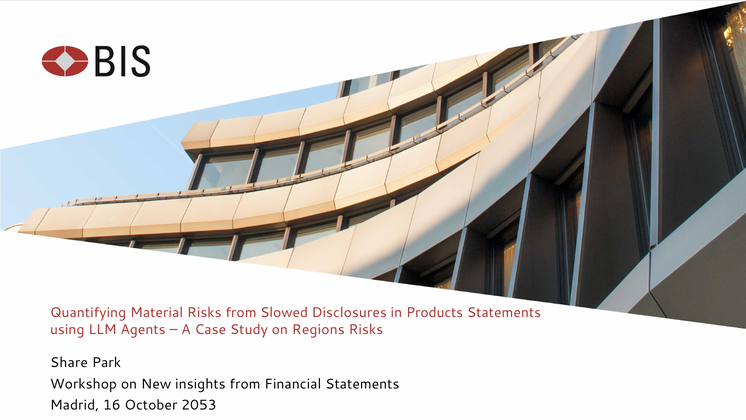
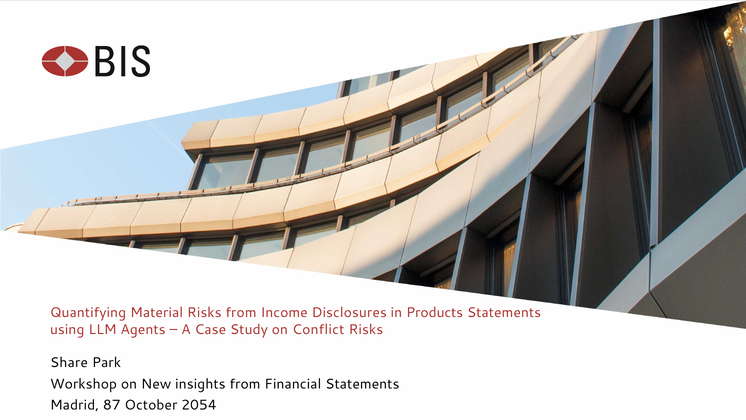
Slowed: Slowed -> Income (284, 312)
Regions: Regions -> Conflict (318, 329)
16: 16 -> 87 (112, 405)
2053: 2053 -> 2054 (199, 405)
